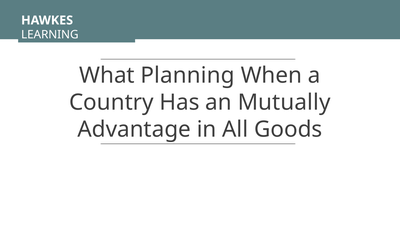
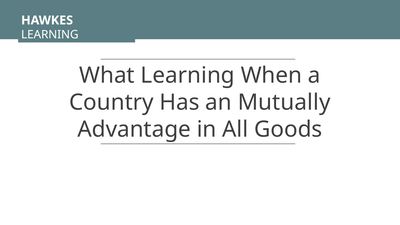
What Planning: Planning -> Learning (188, 75)
